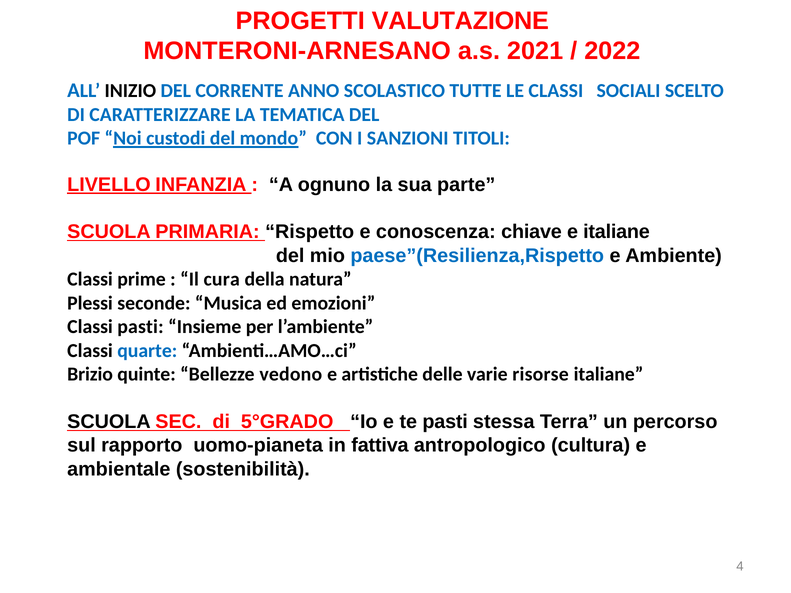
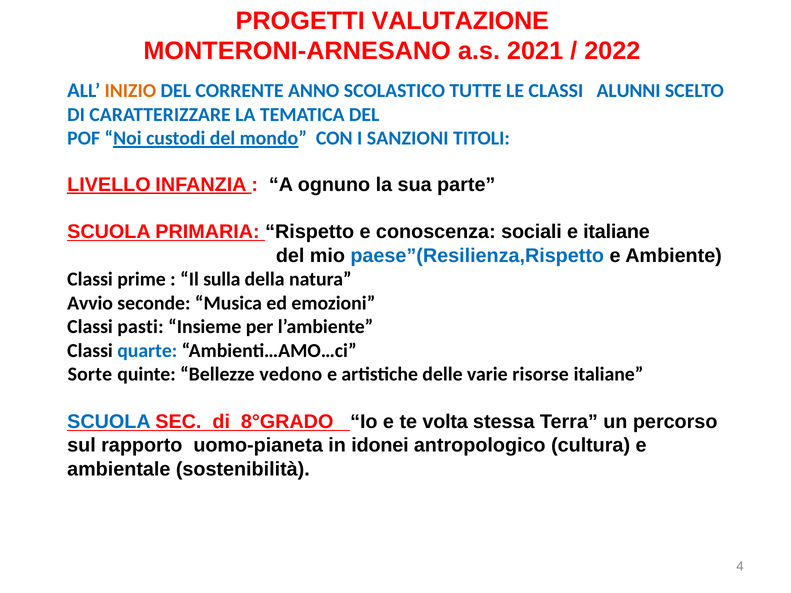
INIZIO colour: black -> orange (130, 91)
SOCIALI: SOCIALI -> ALUNNI (629, 91)
chiave: chiave -> sociali (532, 232)
cura: cura -> sulla (222, 280)
Plessi: Plessi -> Avvio (90, 303)
Brizio: Brizio -> Sorte (90, 374)
SCUOLA colour: black -> blue (109, 422)
5°GRADO: 5°GRADO -> 8°GRADO (287, 422)
te pasti: pasti -> volta (445, 422)
fattiva: fattiva -> idonei (380, 446)
